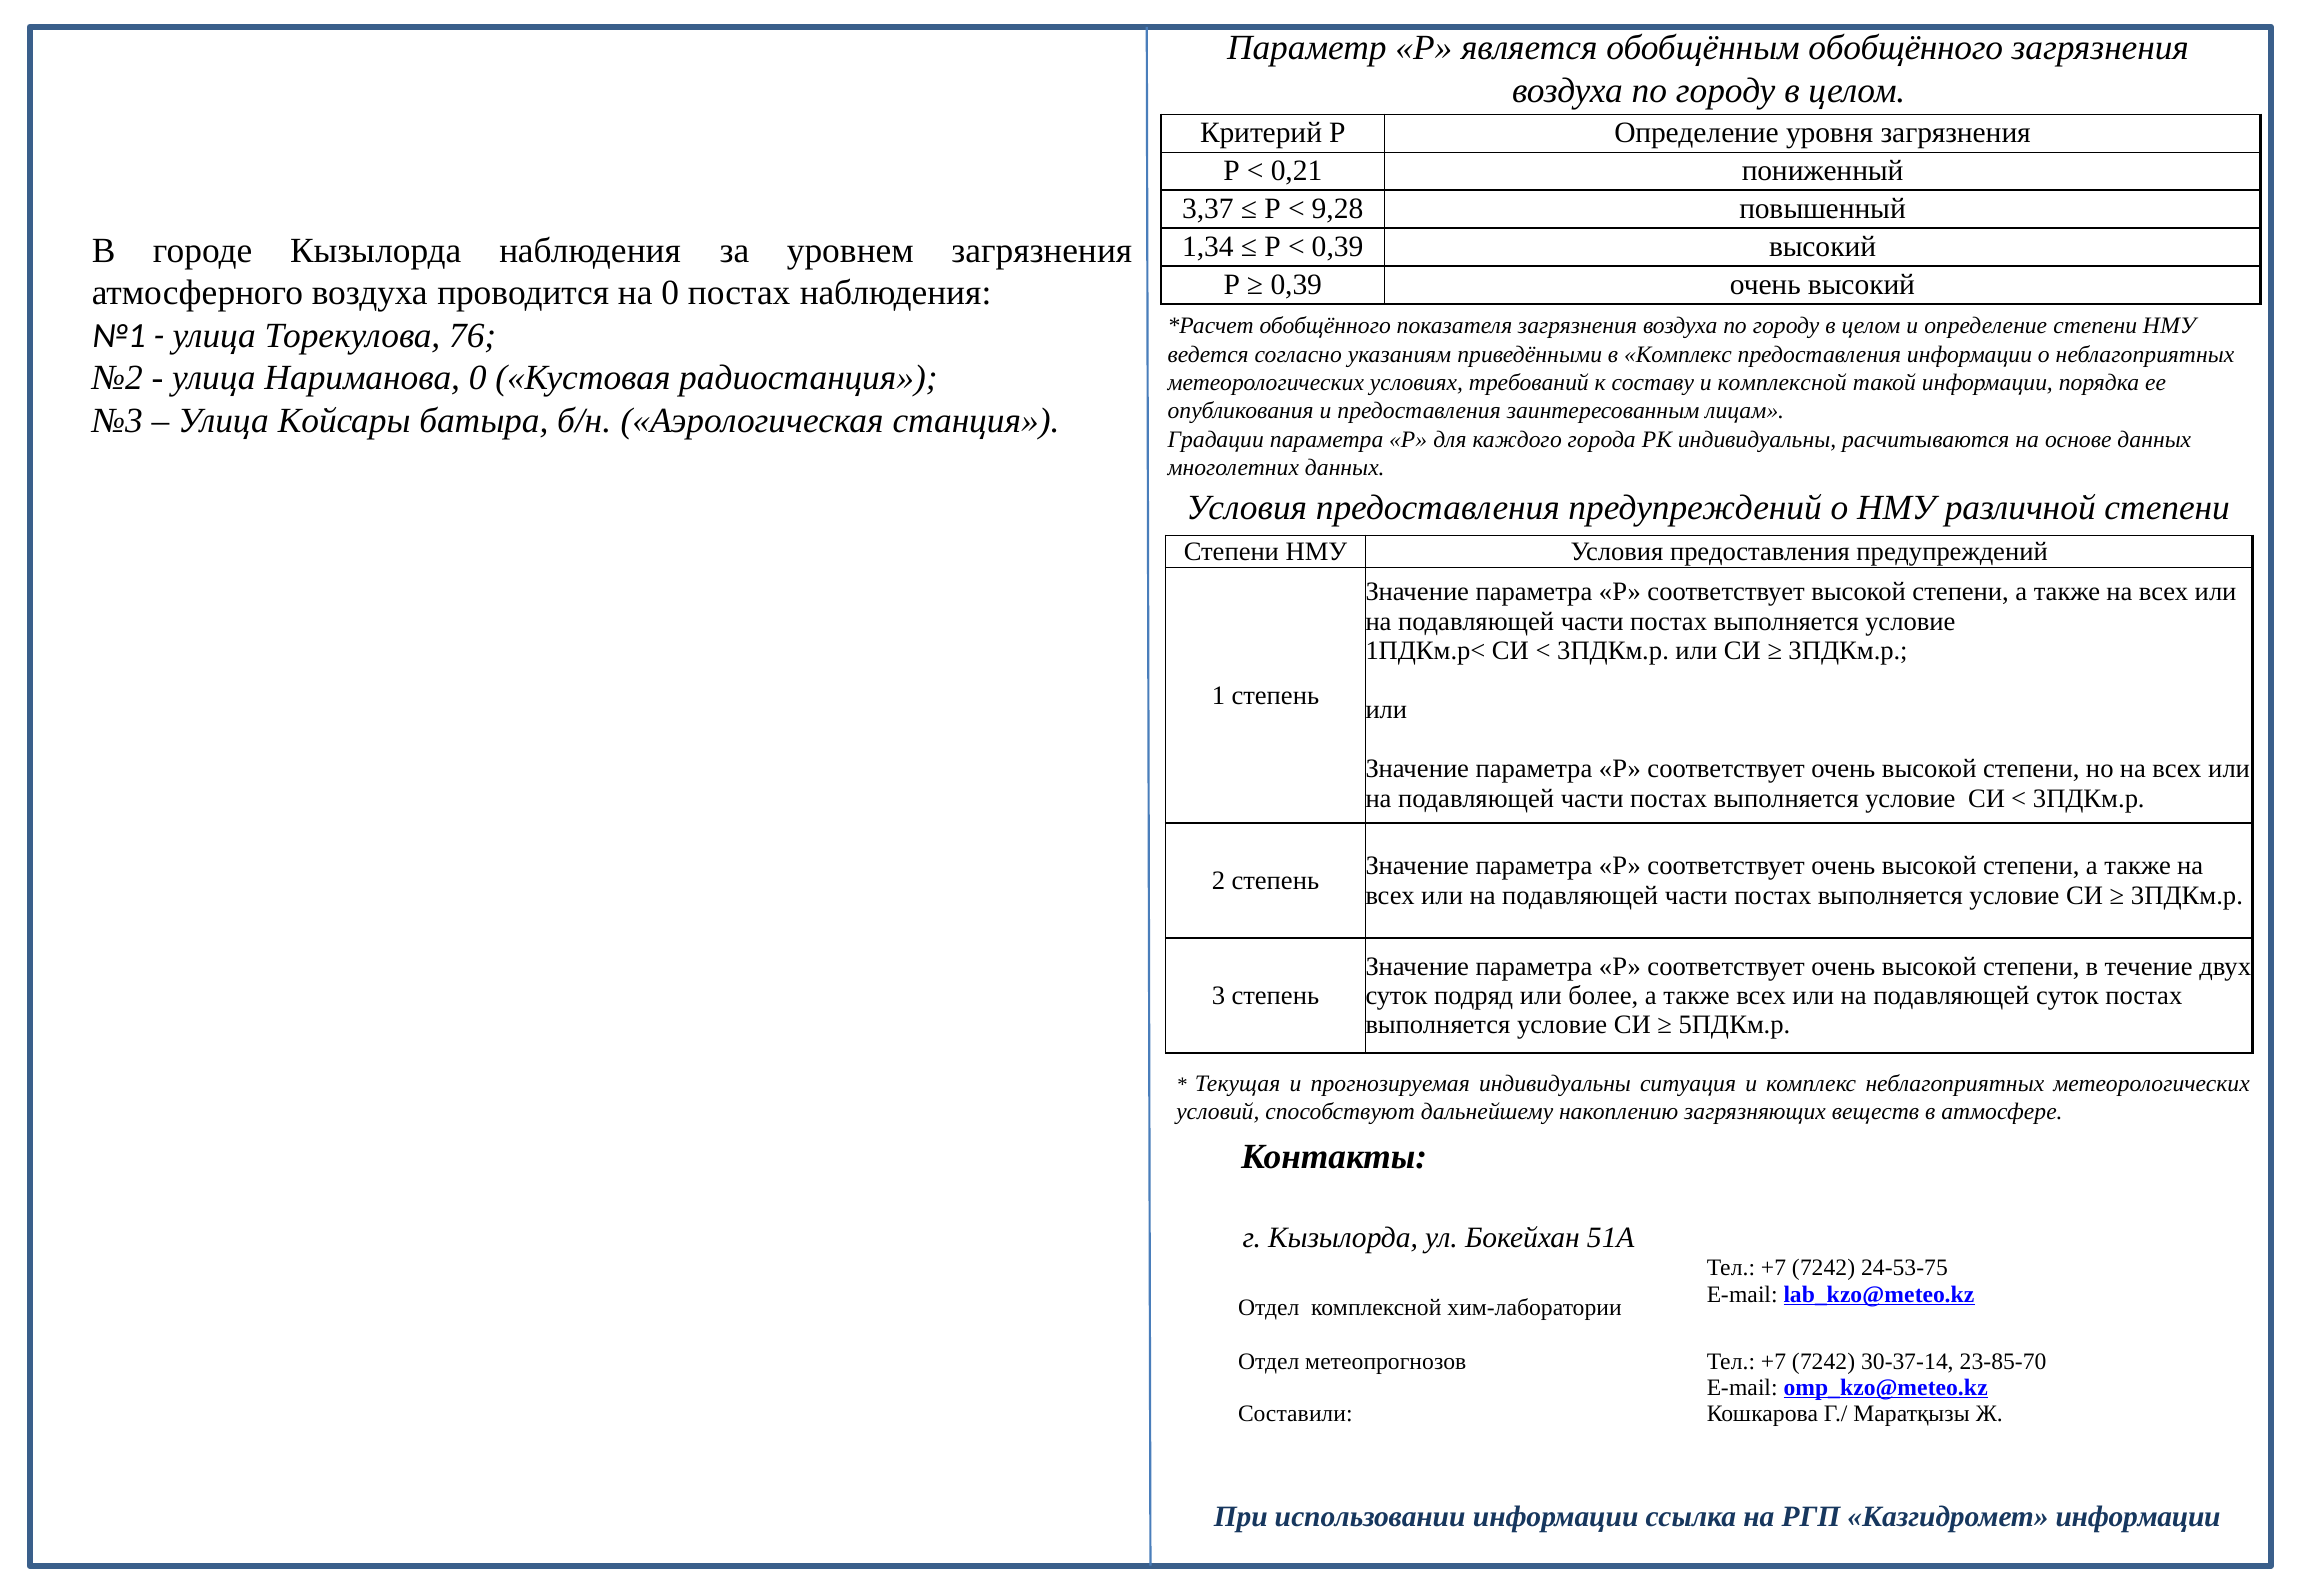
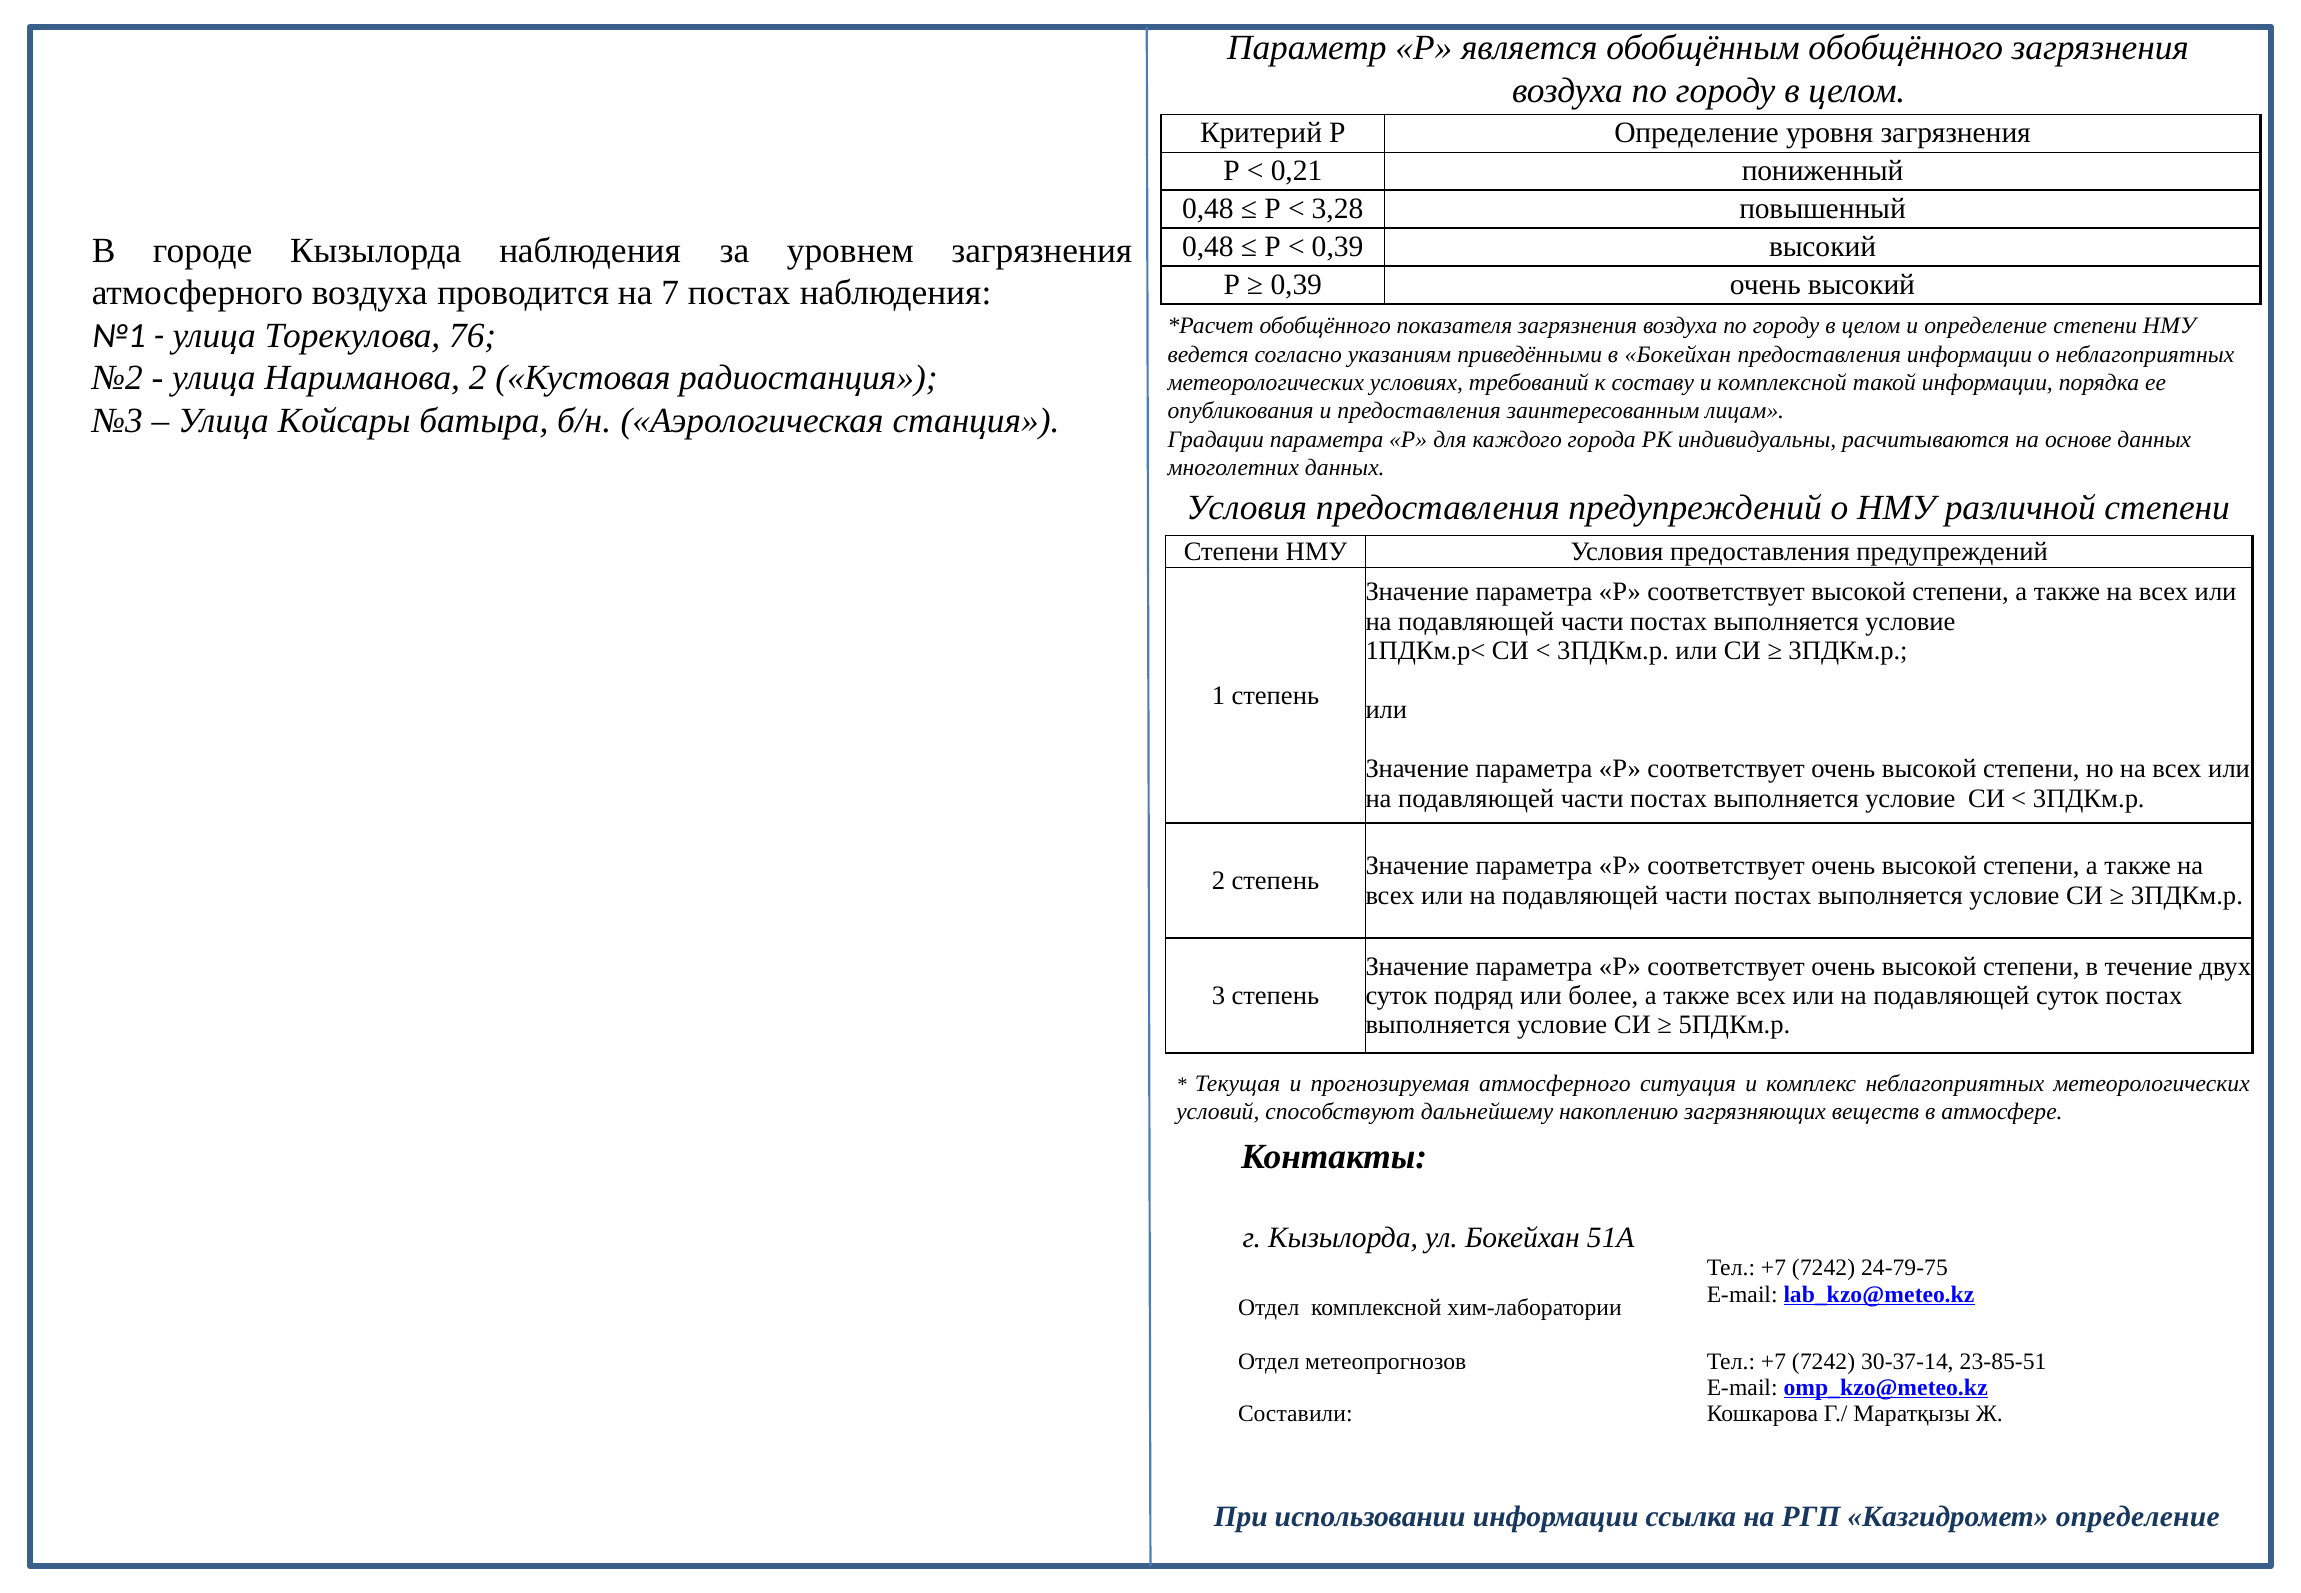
3,37: 3,37 -> 0,48 (1208, 209)
9,28: 9,28 -> 3,28 (1337, 209)
1,34: 1,34 -> 0,48 (1208, 247)
на 0: 0 -> 7 (670, 293)
в Комплекс: Комплекс -> Бокейхан (1678, 354)
Нариманова 0: 0 -> 2 (478, 378)
прогнозируемая индивидуальны: индивидуальны -> атмосферного (1555, 1083)
24-53-75: 24-53-75 -> 24-79-75 (1904, 1268)
23-85-70: 23-85-70 -> 23-85-51 (2003, 1361)
Казгидромет информации: информации -> определение (2138, 1517)
